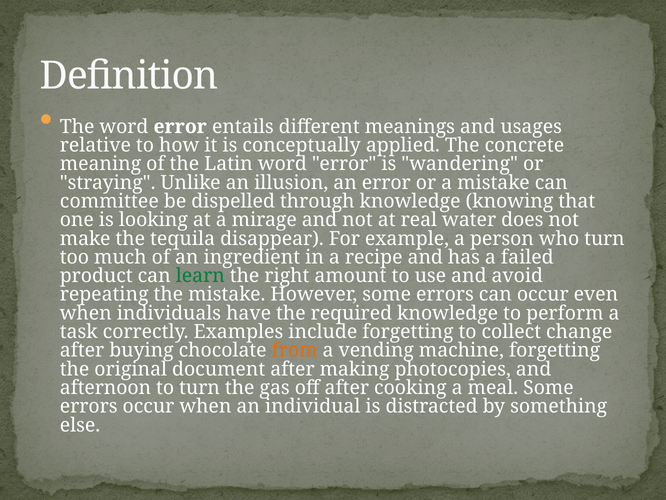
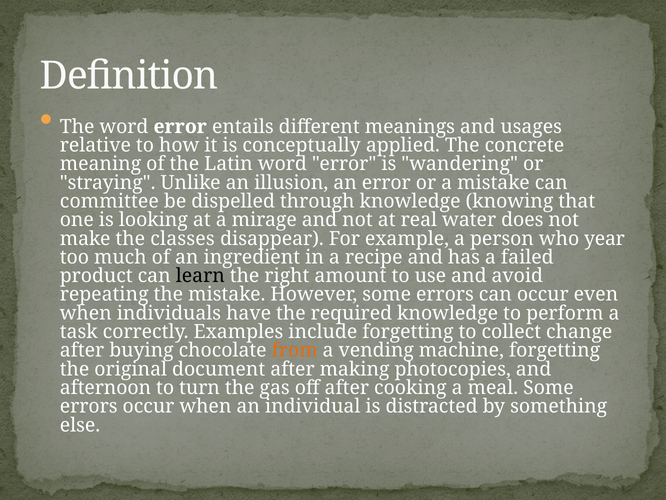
tequila: tequila -> classes (183, 238)
who turn: turn -> year (604, 238)
learn colour: green -> black (200, 276)
